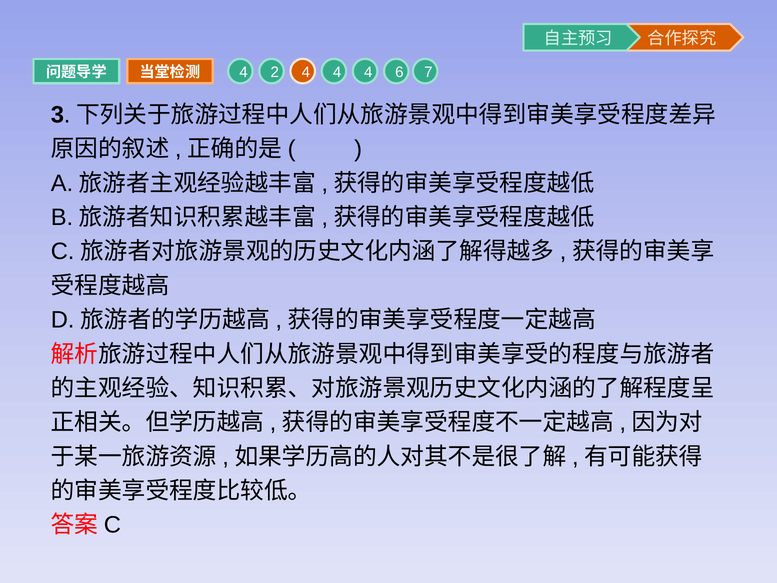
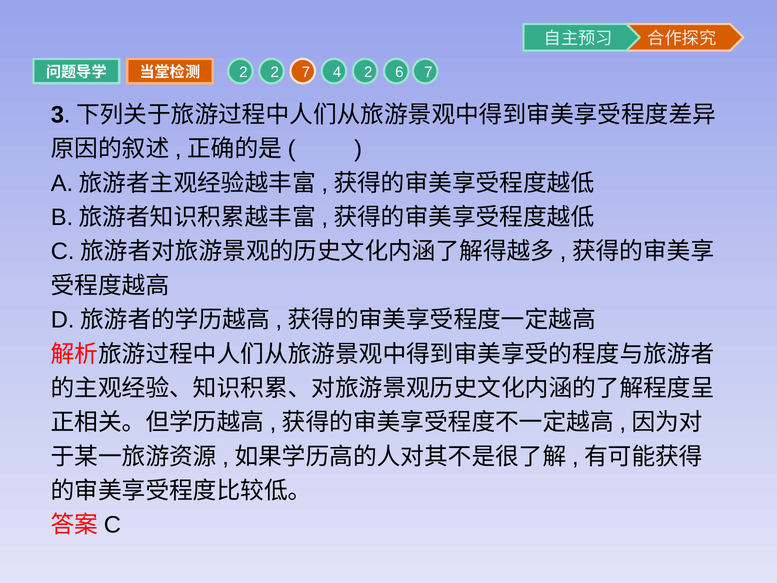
4: 4 -> 2 (244, 72)
2 4: 4 -> 7 (306, 72)
4: 4 -> 2 (368, 72)
